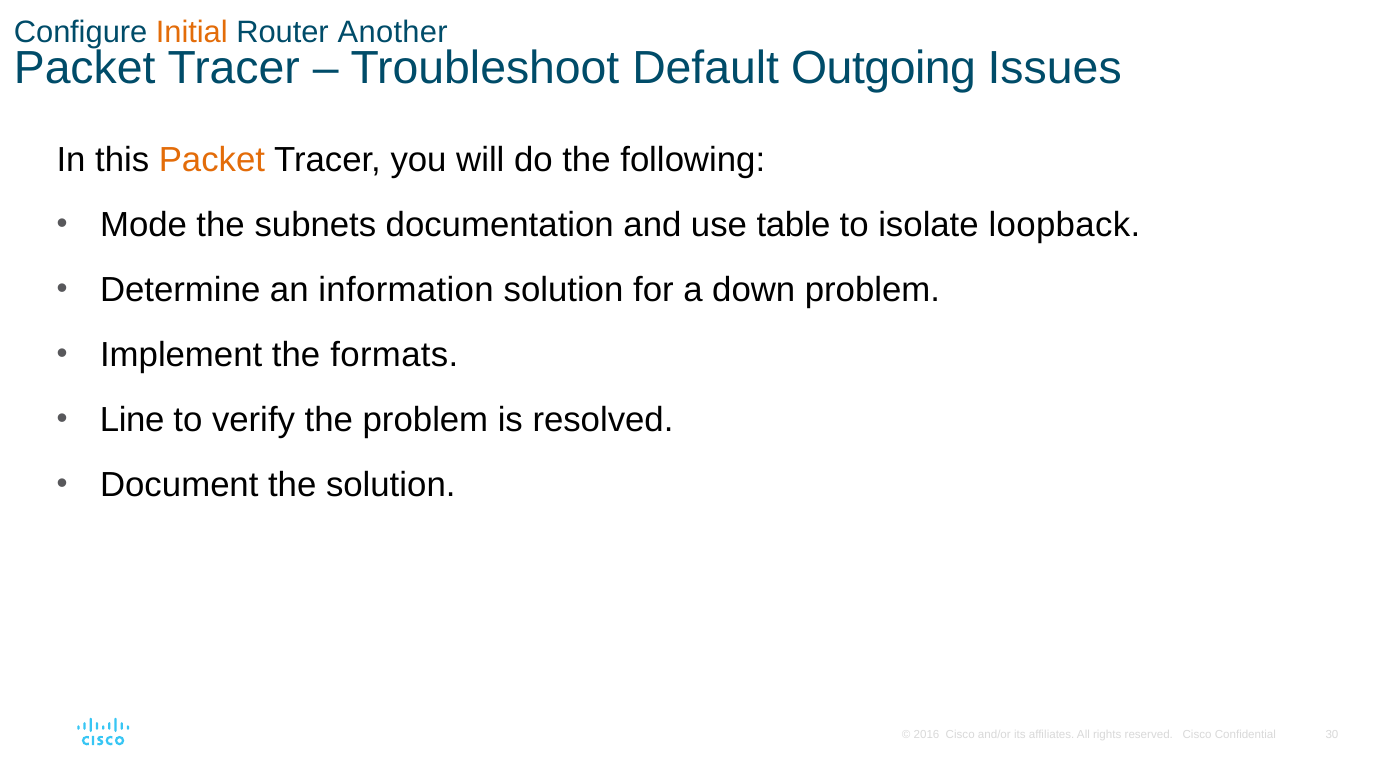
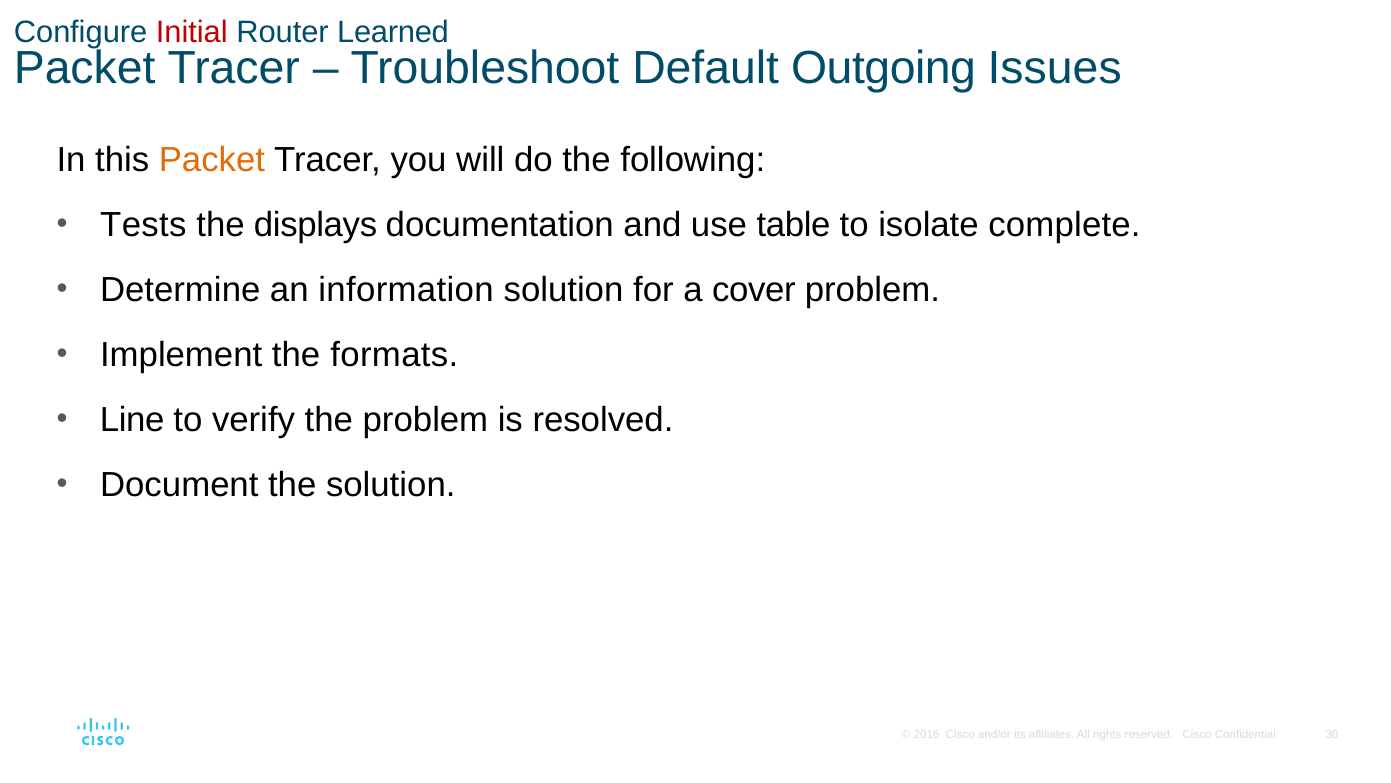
Initial colour: orange -> red (192, 32)
Another: Another -> Learned (393, 32)
Mode: Mode -> Tests (143, 225)
subnets: subnets -> displays (316, 225)
loopback: loopback -> complete (1064, 225)
down: down -> cover (754, 290)
